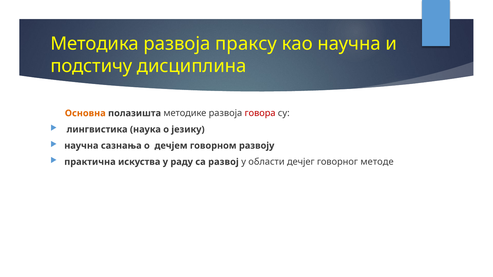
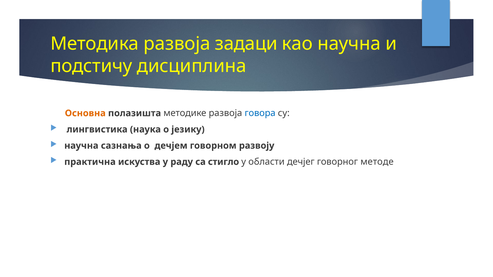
праксу: праксу -> задаци (246, 44)
говора colour: red -> blue (260, 113)
развој: развој -> стигло (224, 162)
